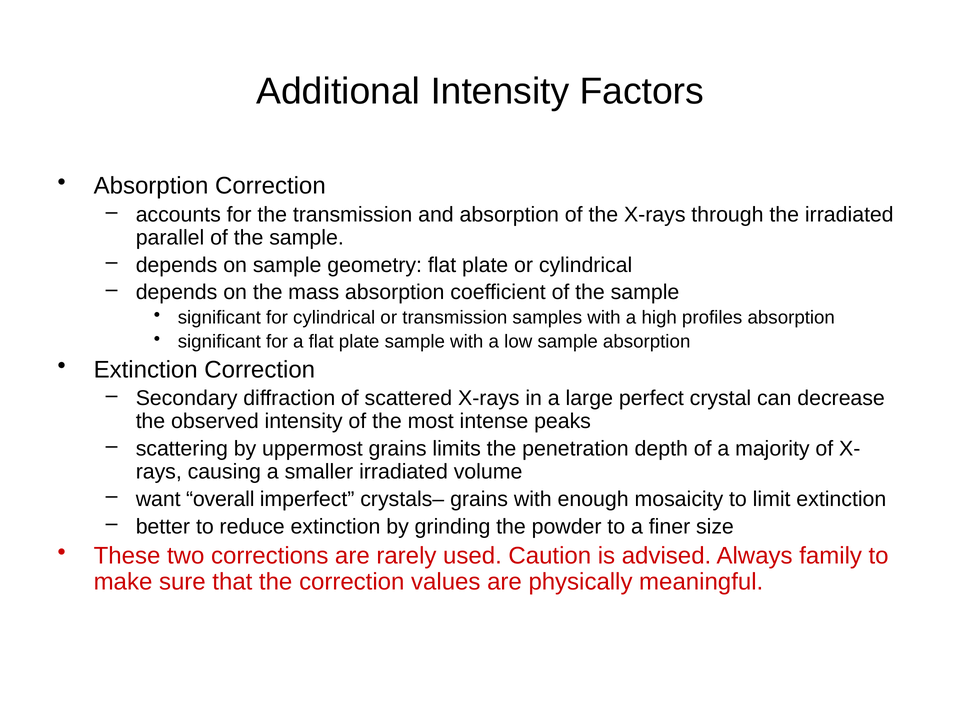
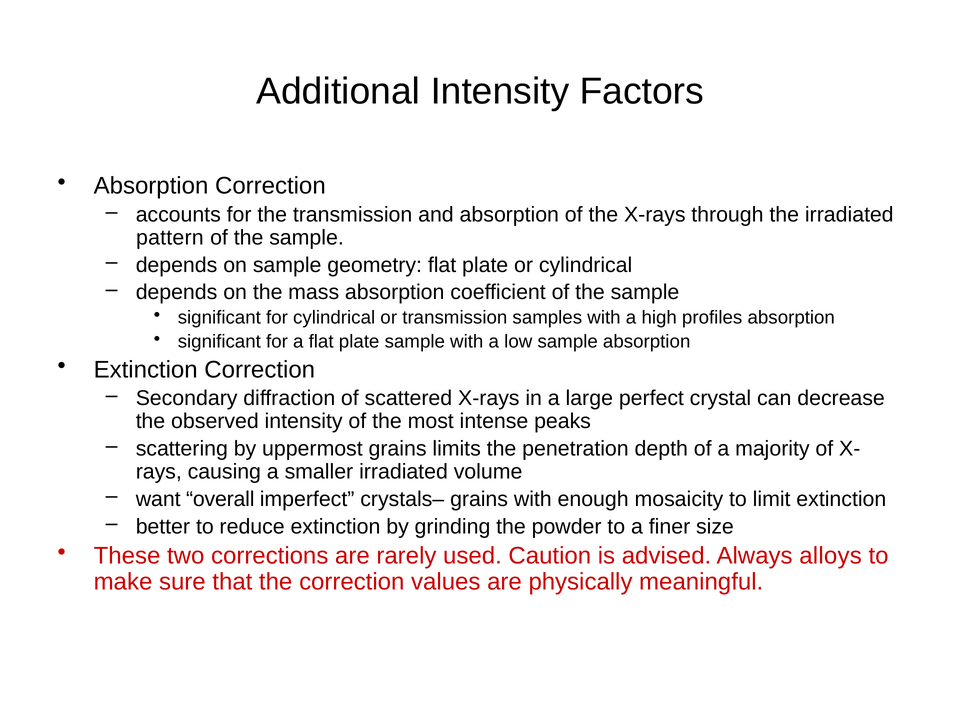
parallel: parallel -> pattern (170, 238)
family: family -> alloys (831, 556)
